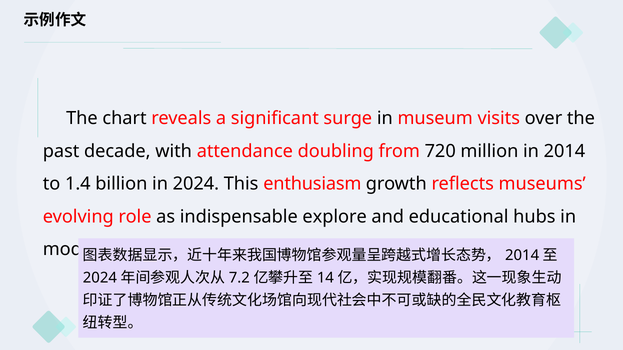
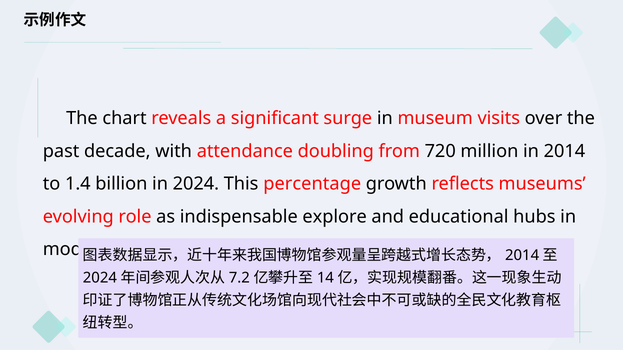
enthusiasm: enthusiasm -> percentage (312, 184)
